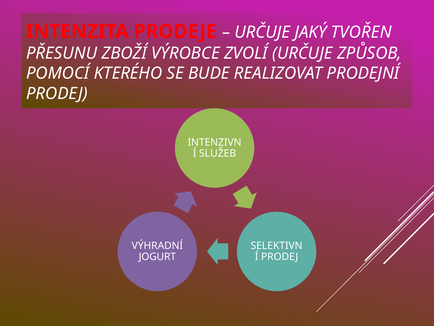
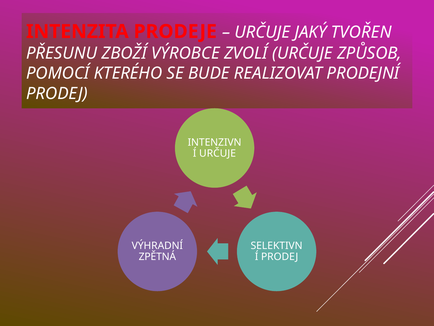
SLUŽEB: SLUŽEB -> URČUJE (218, 153)
JOGURT: JOGURT -> ZPĚTNÁ (157, 257)
